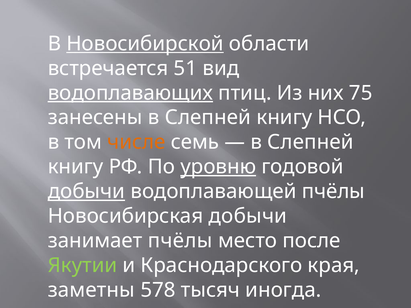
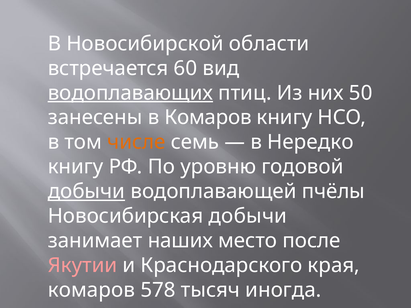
Новосибирской underline: present -> none (145, 44)
51: 51 -> 60 (185, 68)
75: 75 -> 50 (361, 93)
занесены в Слепней: Слепней -> Комаров (208, 118)
Слепней: Слепней -> Нередко (310, 142)
уровню underline: present -> none (218, 167)
занимает пчёлы: пчёлы -> наших (180, 241)
Якутии colour: light green -> pink (82, 266)
заметны: заметны -> комаров (91, 290)
